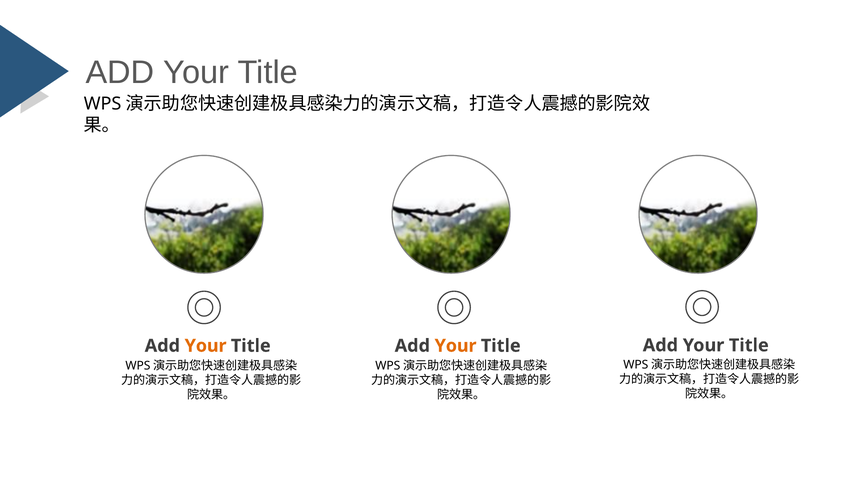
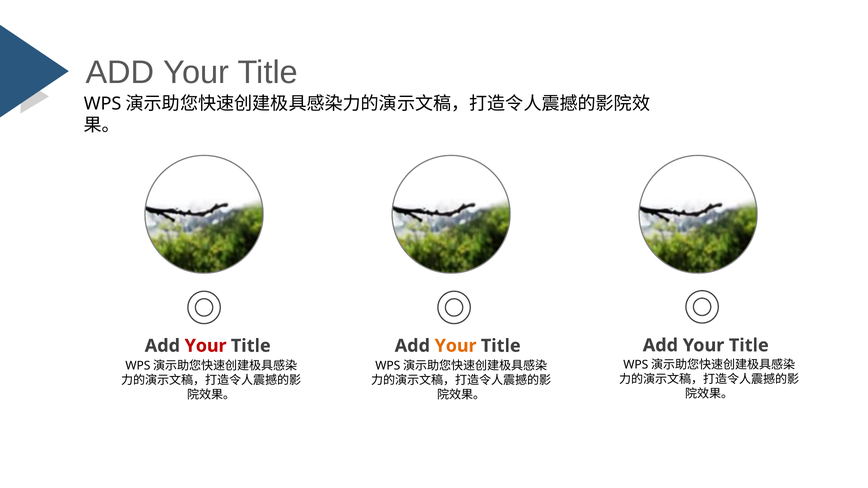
Your colour: orange -> red (206, 346)
